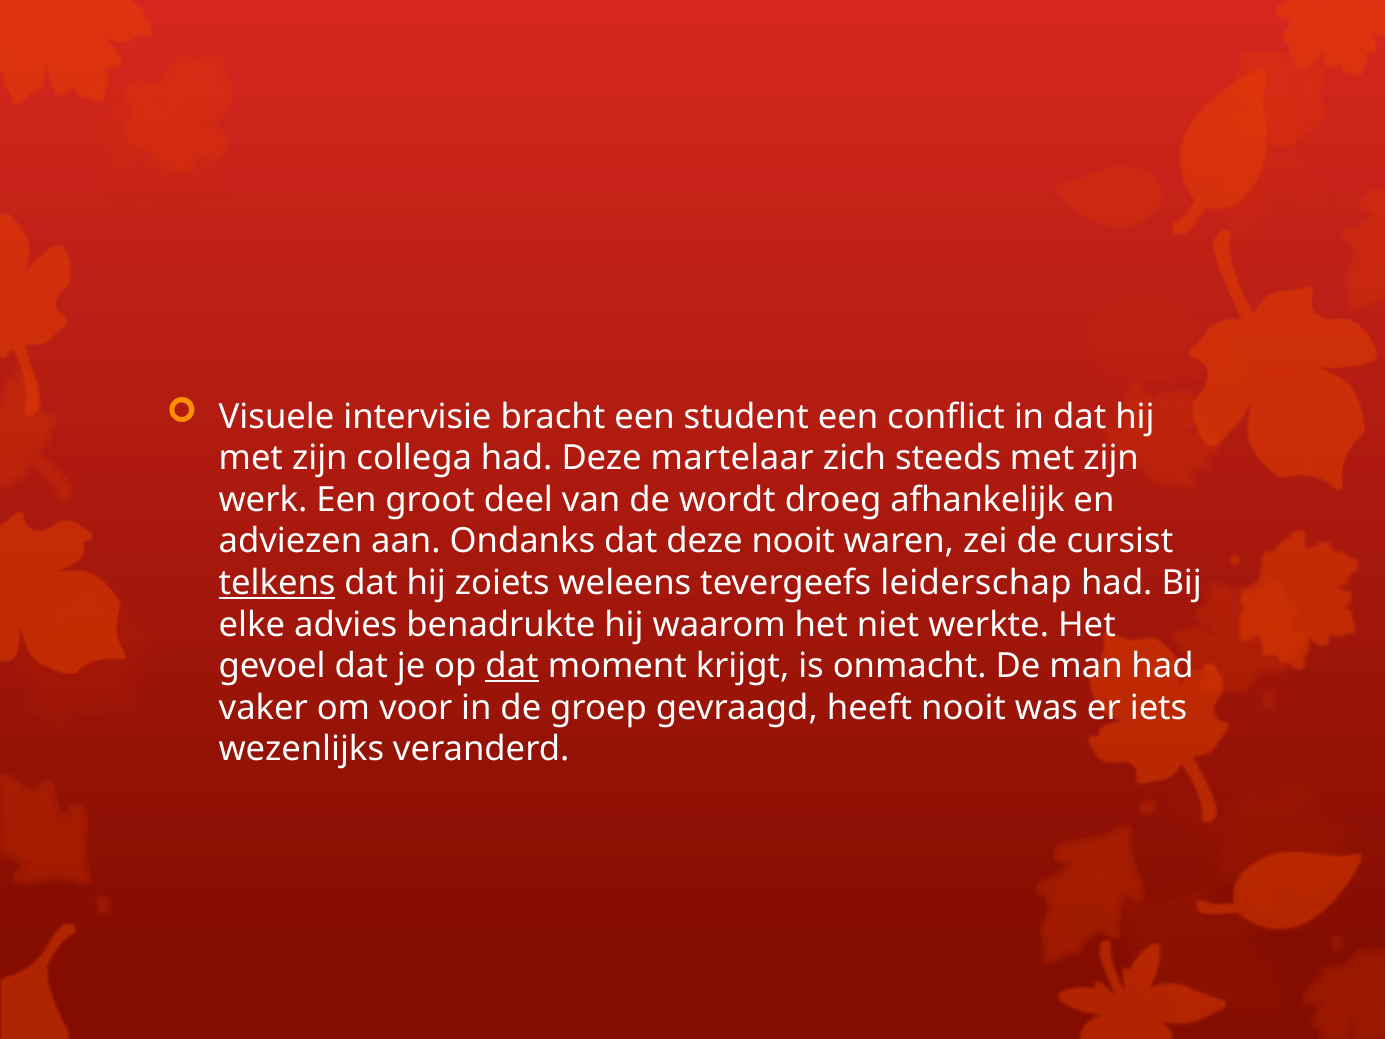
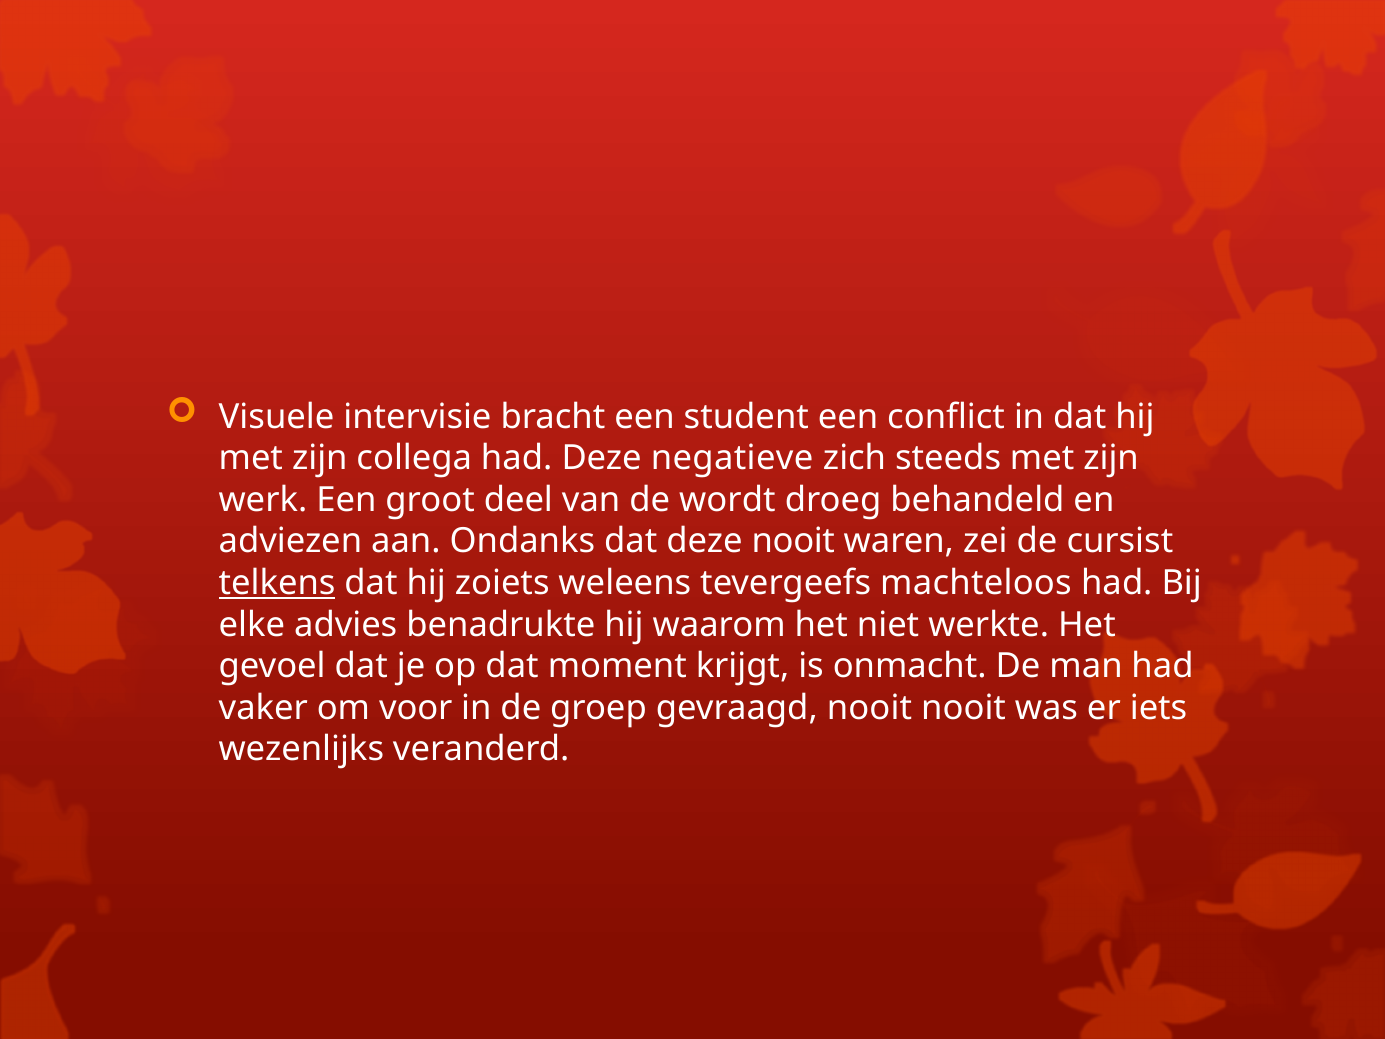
martelaar: martelaar -> negatieve (732, 458)
afhankelijk: afhankelijk -> behandeld (977, 500)
leiderschap: leiderschap -> machteloos (976, 583)
dat underline: present -> none (512, 666)
gevraagd heeft: heeft -> nooit (869, 708)
